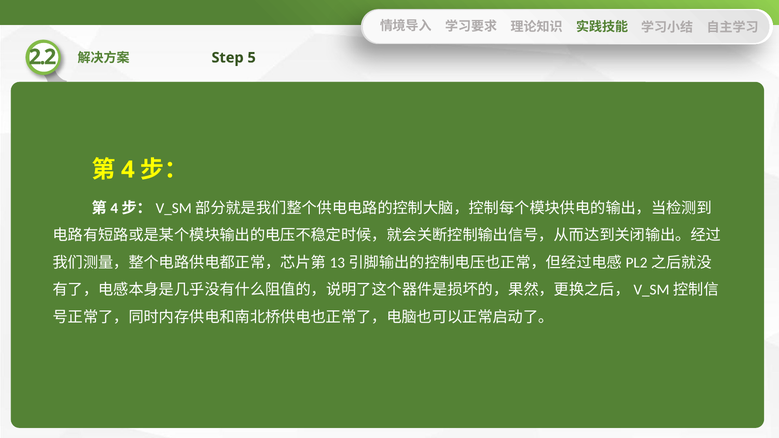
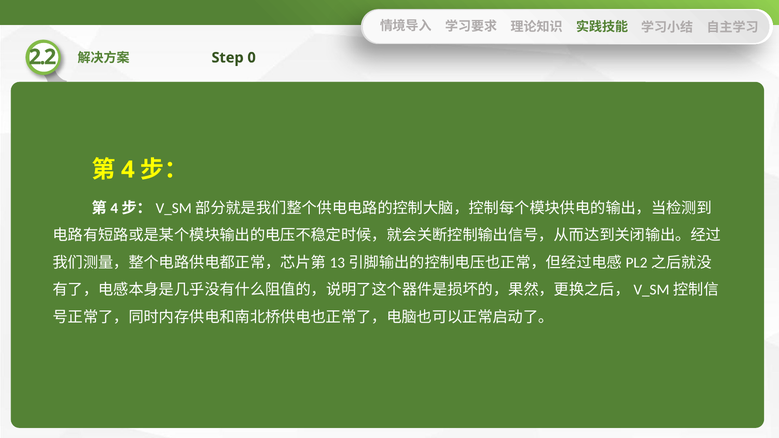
5: 5 -> 0 (252, 58)
